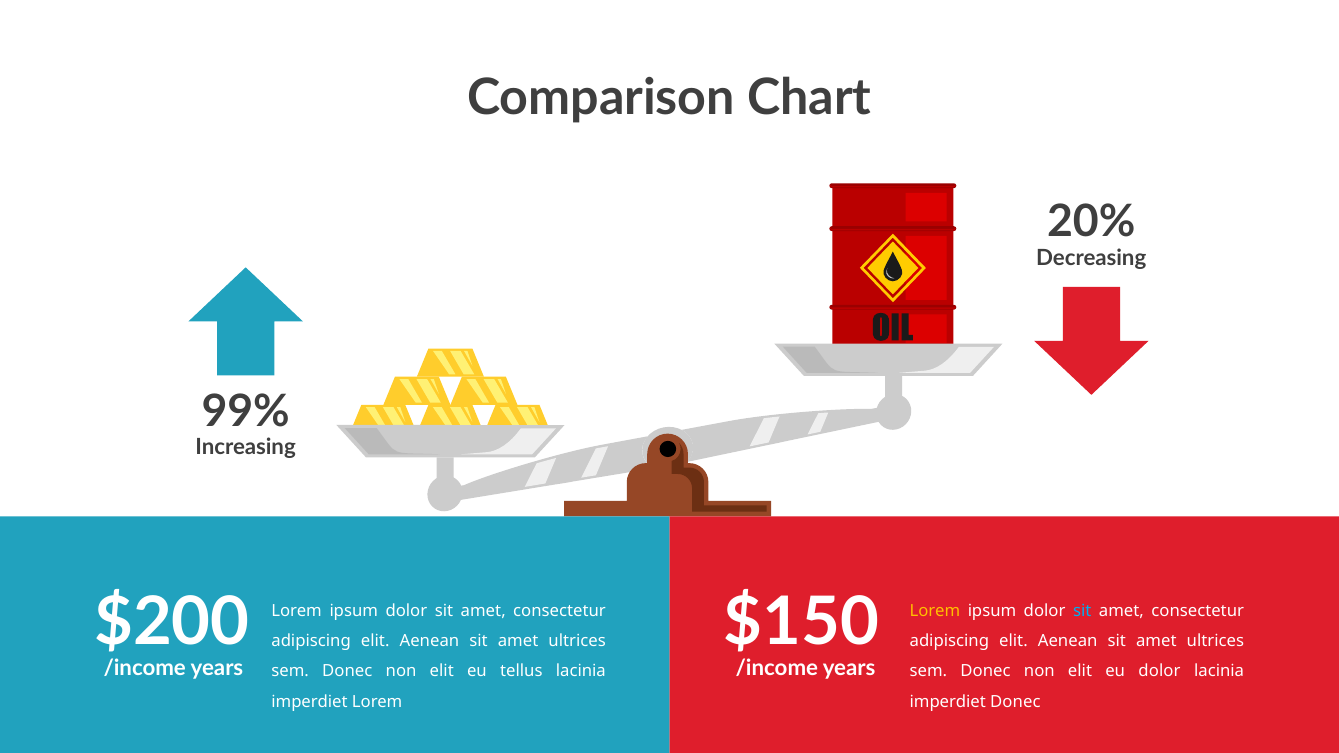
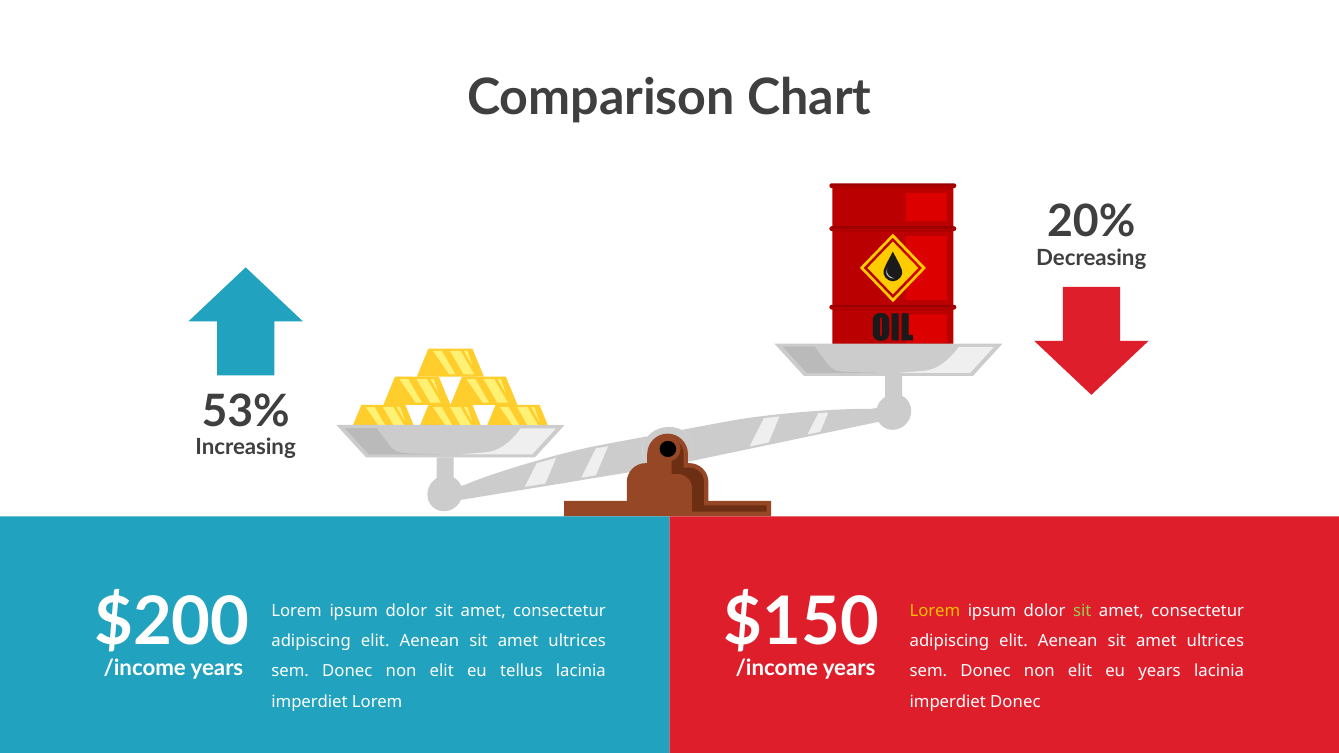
99%: 99% -> 53% (246, 412)
sit colour: light blue -> light green (1082, 611)
eu dolor: dolor -> years (1160, 672)
